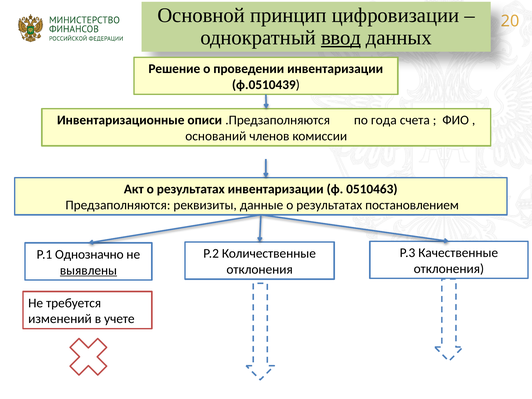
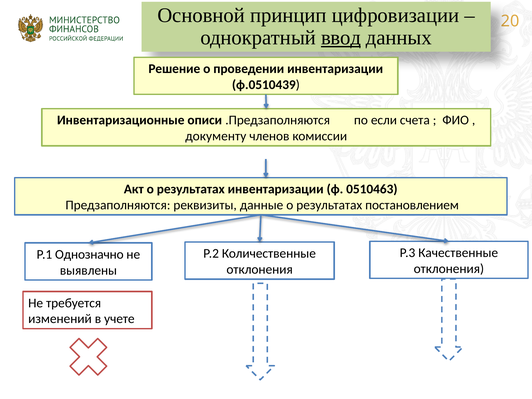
года: года -> если (384, 120)
оснований: оснований -> документу (216, 136)
выявлены underline: present -> none (88, 270)
